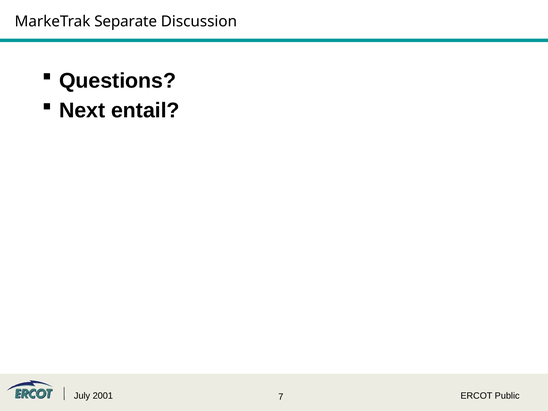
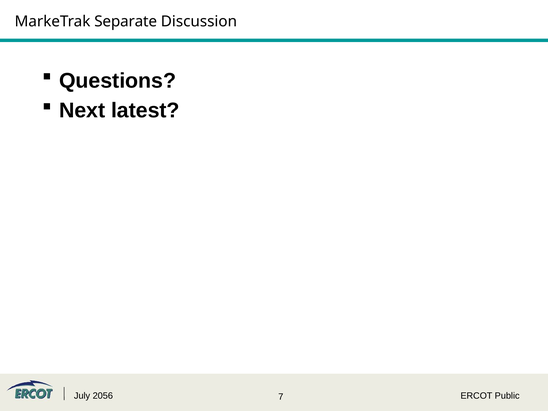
entail: entail -> latest (145, 111)
2001: 2001 -> 2056 (103, 396)
